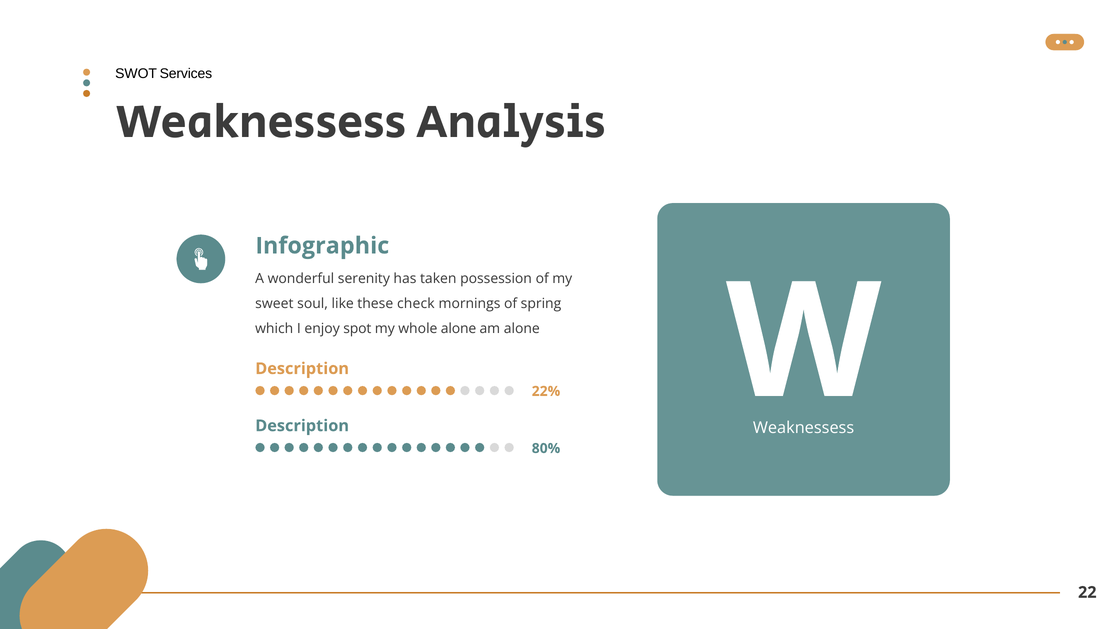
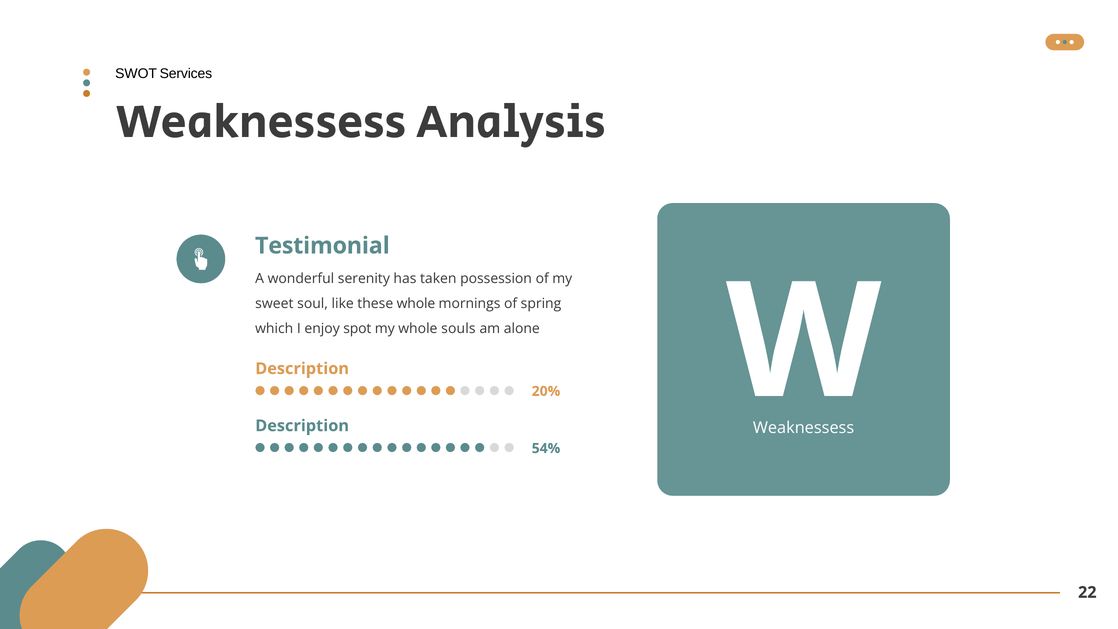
Infographic: Infographic -> Testimonial (322, 246)
these check: check -> whole (416, 304)
whole alone: alone -> souls (458, 329)
22%: 22% -> 20% (546, 391)
80%: 80% -> 54% (546, 448)
